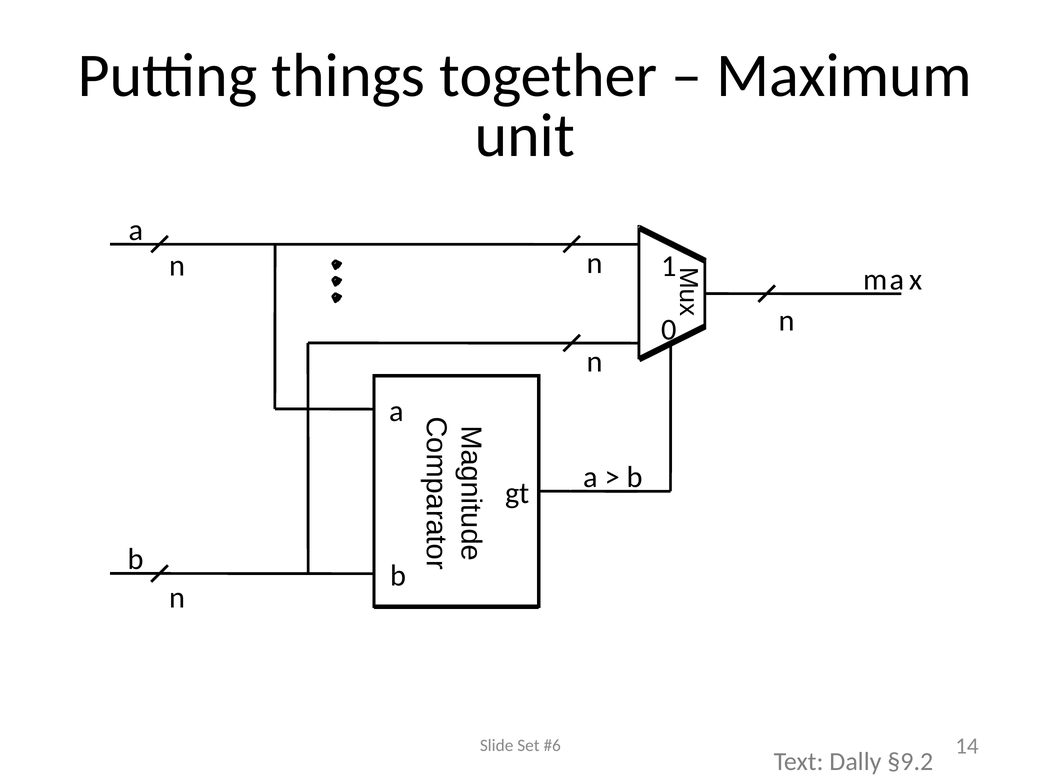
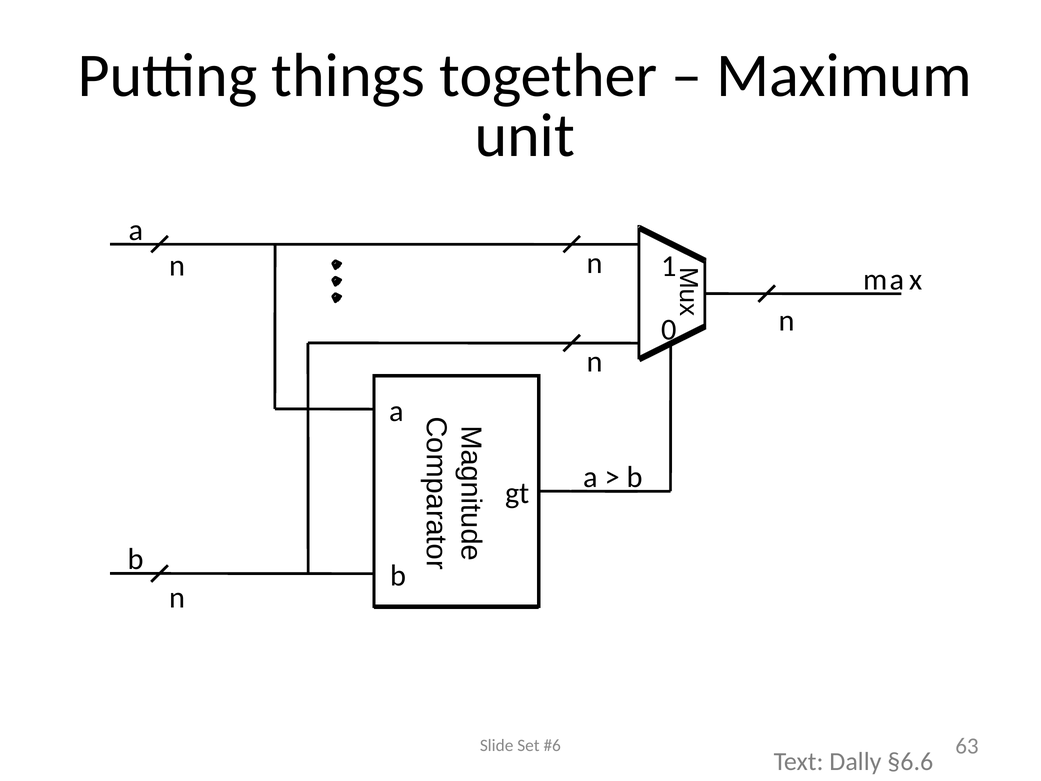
14: 14 -> 63 (967, 746)
§9.2: §9.2 -> §6.6 (910, 761)
